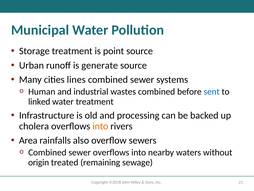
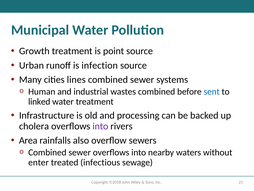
Storage: Storage -> Growth (34, 51)
generate: generate -> infection (100, 65)
into colour: orange -> purple (100, 126)
origin: origin -> enter (39, 162)
remaining: remaining -> infectious (100, 162)
